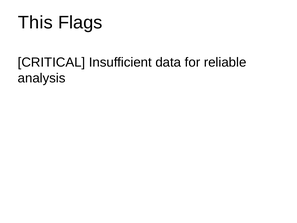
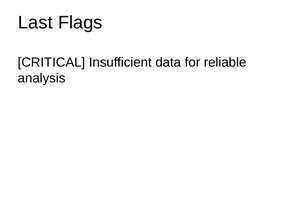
This: This -> Last (35, 23)
